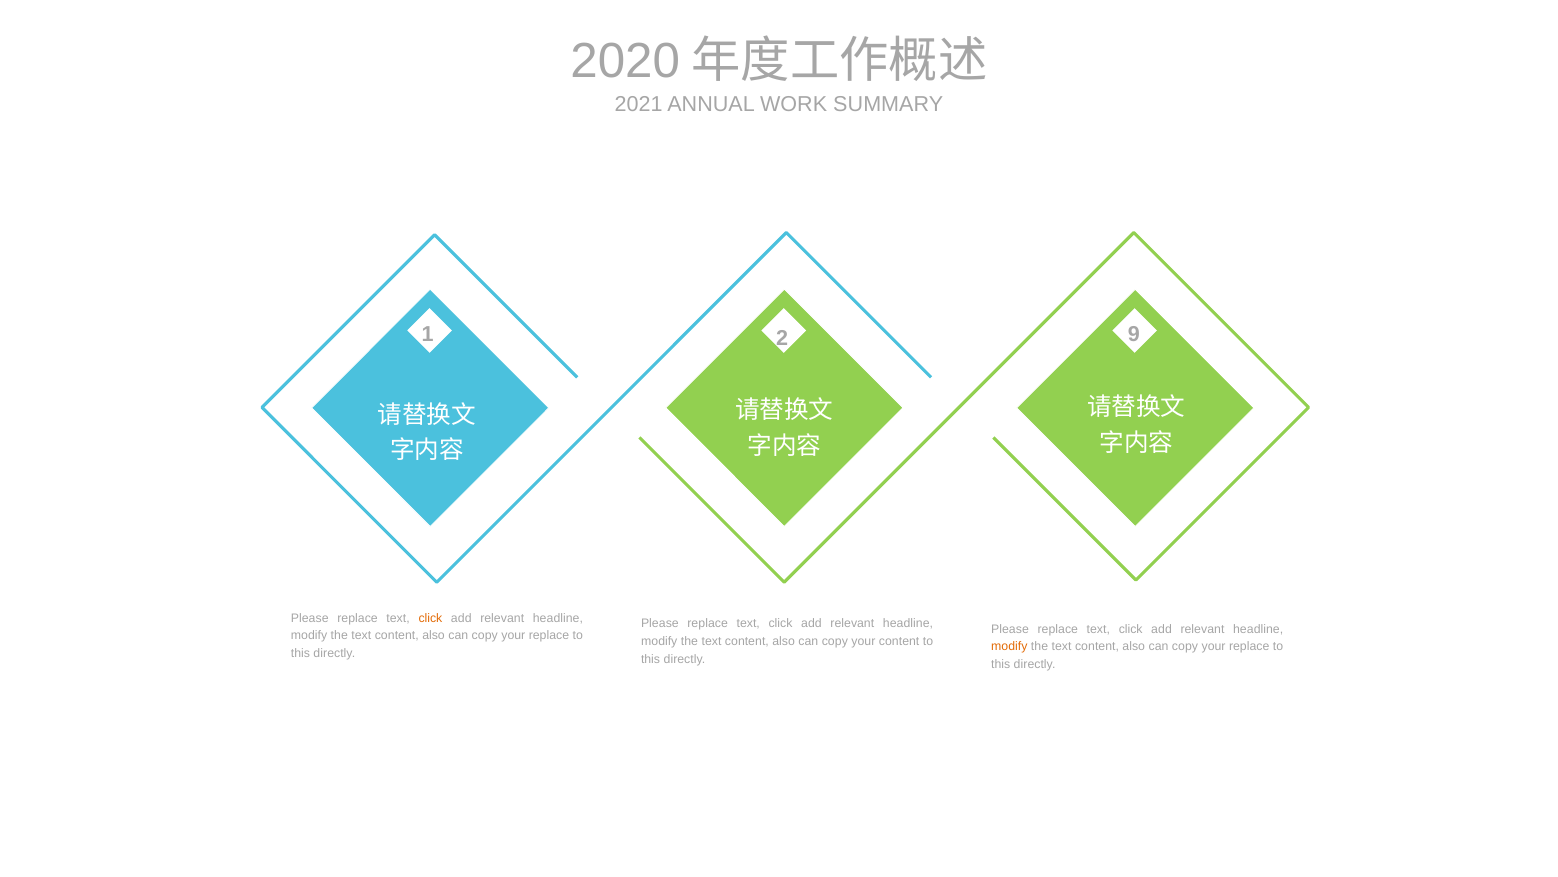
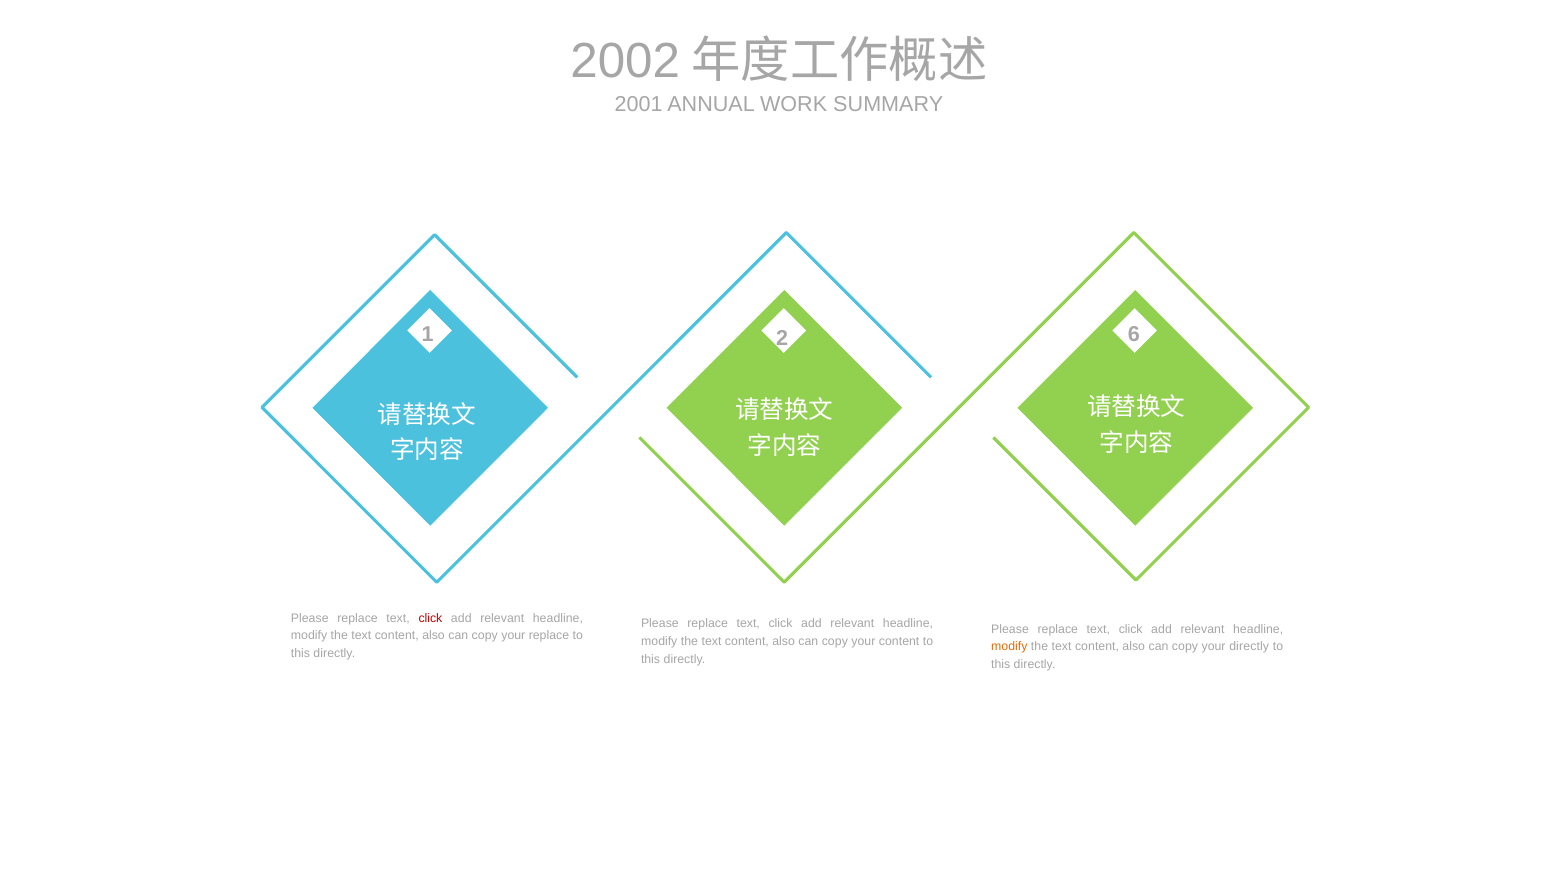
2020: 2020 -> 2002 (625, 62)
2021: 2021 -> 2001 (639, 105)
9: 9 -> 6 (1134, 335)
click colour: orange -> red (430, 618)
replace: replace -> directly (1249, 646)
